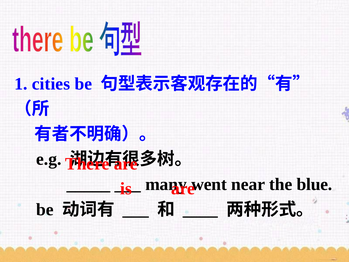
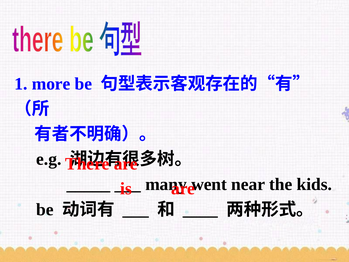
cities: cities -> more (51, 84)
blue: blue -> kids (314, 184)
